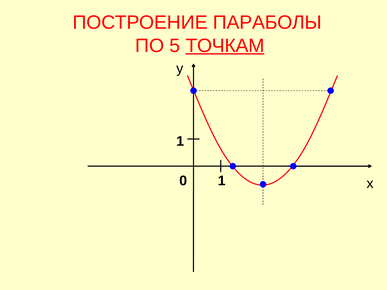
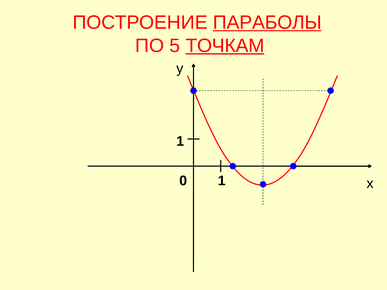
ПАРАБОЛЫ underline: none -> present (267, 22)
